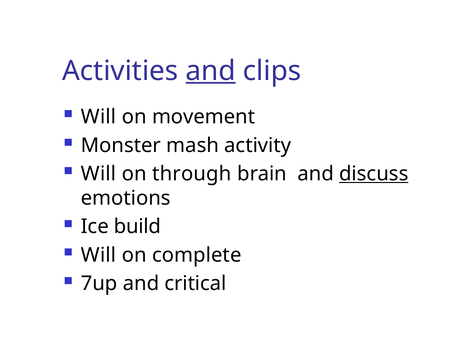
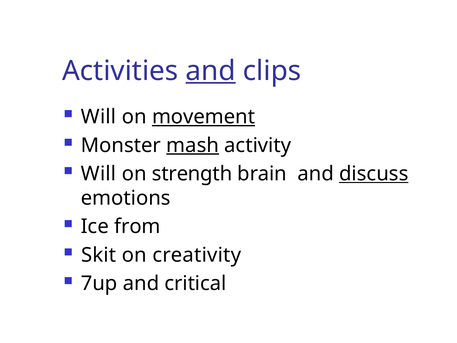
movement underline: none -> present (204, 117)
mash underline: none -> present (193, 145)
through: through -> strength (192, 174)
build: build -> from (137, 226)
Will: Will -> Skit (99, 255)
complete: complete -> creativity (197, 255)
